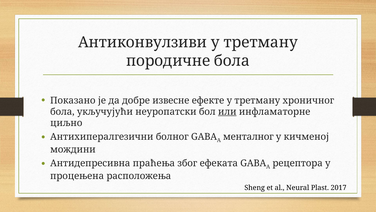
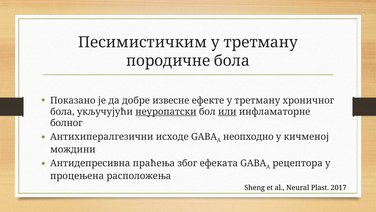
Антиконвулзиви: Антиконвулзиви -> Песимистичким (142, 42)
неуропатски underline: none -> present (166, 111)
циљно: циљно -> болног (66, 123)
болног: болног -> исходе (172, 136)
менталног: менталног -> неопходно (248, 136)
